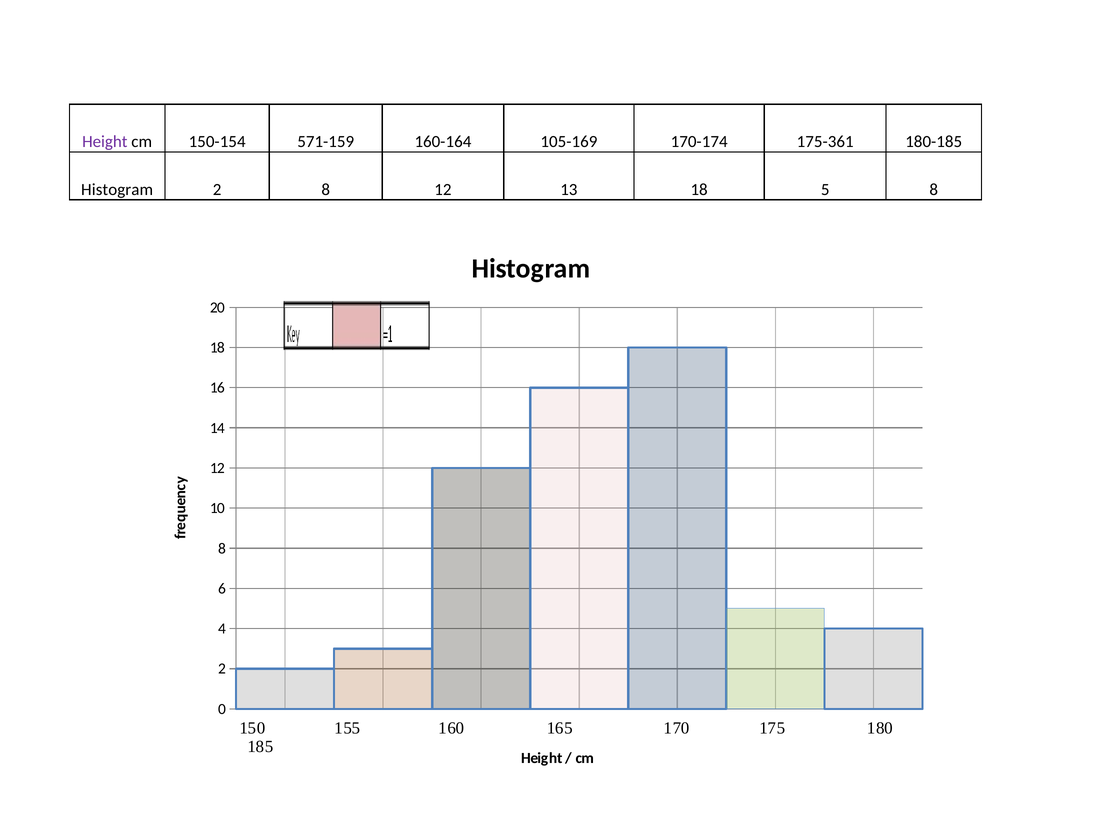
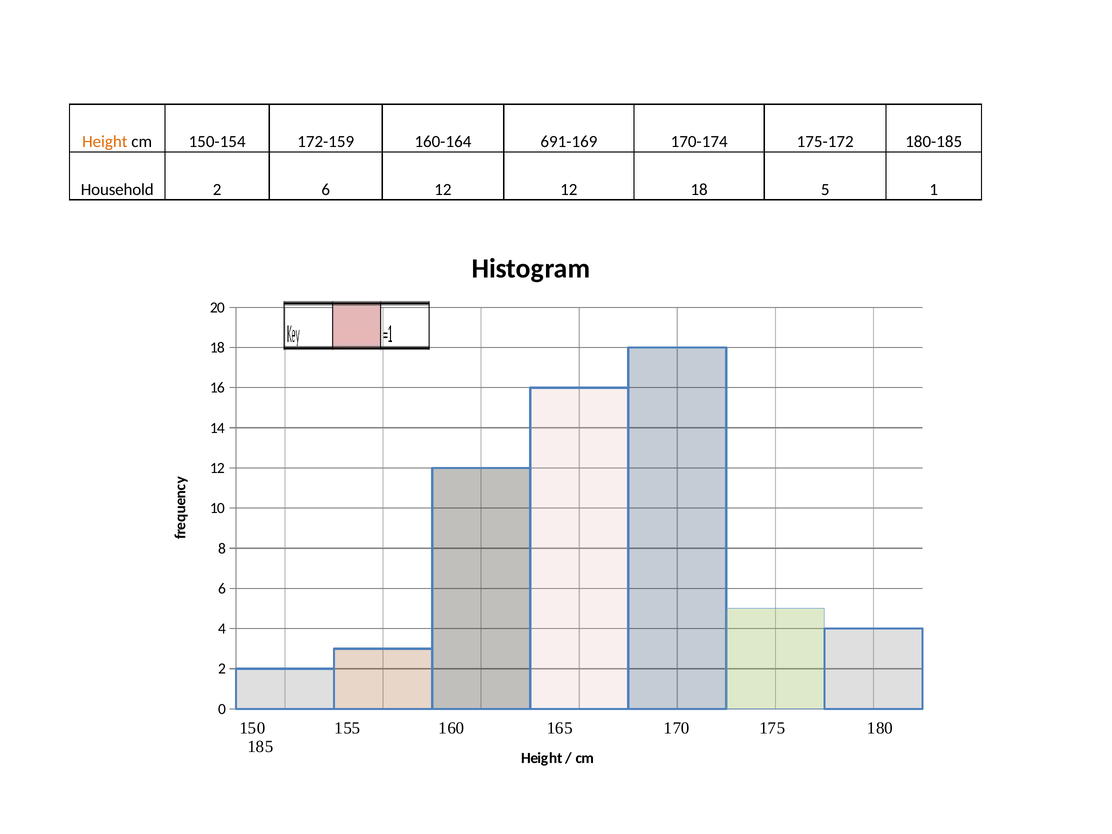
Height colour: purple -> orange (105, 142)
571-159: 571-159 -> 172-159 (326, 142)
105-169: 105-169 -> 691-169 (569, 142)
175-361: 175-361 -> 175-172 (825, 142)
Histogram: Histogram -> Household (117, 190)
2 8: 8 -> 6 (326, 190)
12 13: 13 -> 12 (569, 190)
5 8: 8 -> 1 (934, 190)
